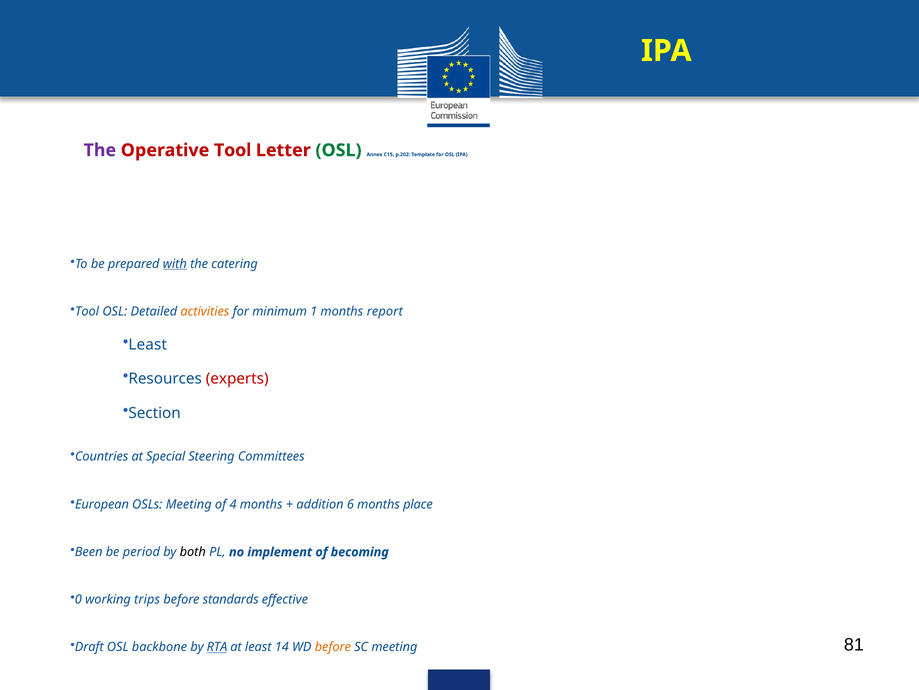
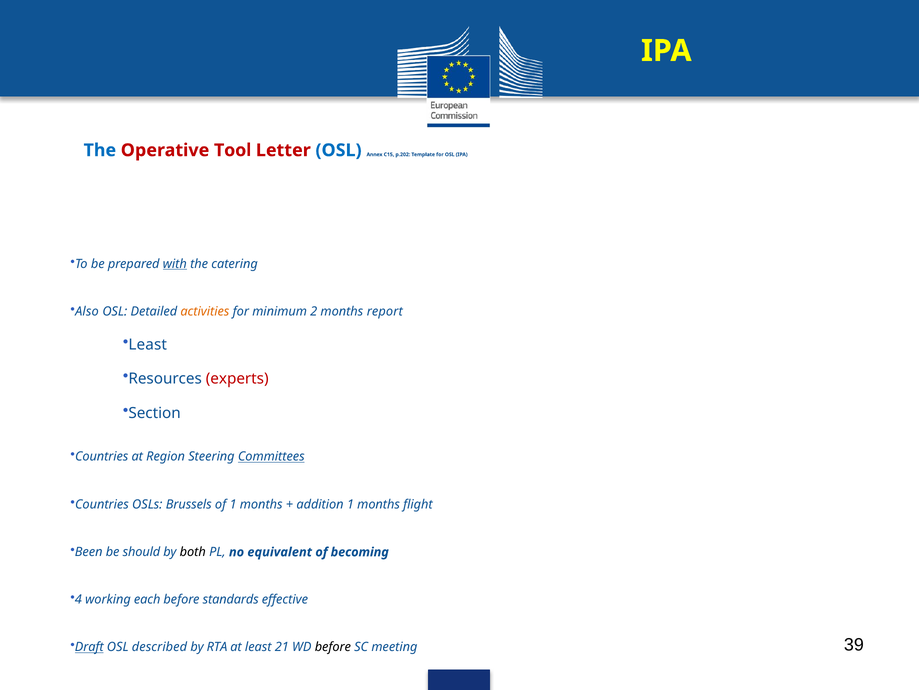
The colour: purple -> blue (100, 150)
OSL colour: green -> blue (339, 150)
Tool: Tool -> Also (87, 311)
1: 1 -> 2 (314, 311)
Special: Special -> Region (166, 456)
Committees underline: none -> present (271, 456)
European: European -> Countries (102, 504)
OSLs Meeting: Meeting -> Brussels (189, 504)
of 4: 4 -> 1 (233, 504)
addition 6: 6 -> 1 (350, 504)
place: place -> flight (418, 504)
period: period -> should (141, 552)
implement: implement -> equivalent (280, 552)
0: 0 -> 4 (78, 599)
trips: trips -> each (147, 599)
Draft underline: none -> present (89, 647)
backbone: backbone -> described (159, 647)
RTA underline: present -> none (217, 647)
14: 14 -> 21 (282, 647)
before colour: orange -> black (333, 647)
81: 81 -> 39 (854, 644)
